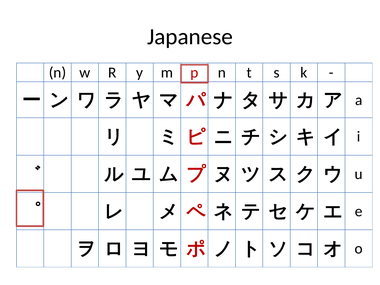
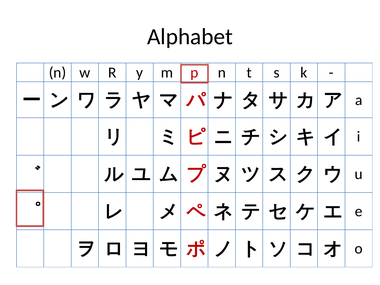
Japanese: Japanese -> Alphabet (190, 37)
